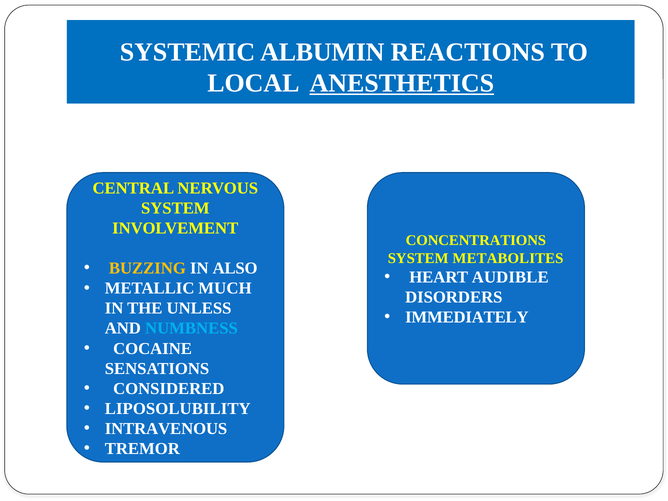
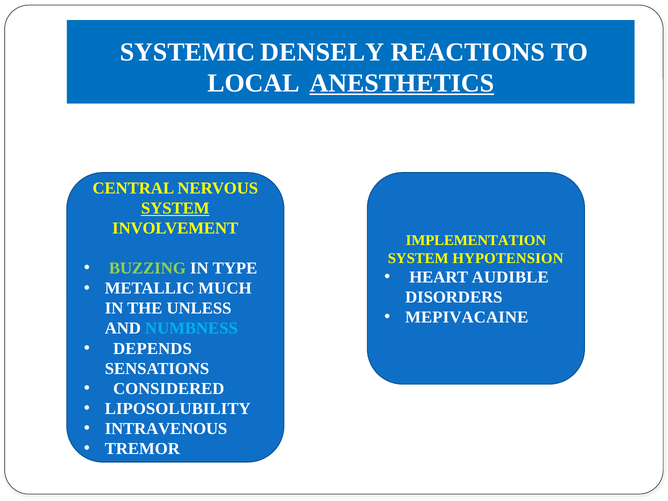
ALBUMIN: ALBUMIN -> DENSELY (322, 52)
SYSTEM underline: none -> present (175, 208)
CONCENTRATIONS: CONCENTRATIONS -> IMPLEMENTATION (476, 240)
METABOLITES: METABOLITES -> HYPOTENSION (508, 258)
BUZZING colour: yellow -> light green (147, 268)
ALSO: ALSO -> TYPE (235, 268)
IMMEDIATELY: IMMEDIATELY -> MEPIVACAINE (467, 317)
COCAINE: COCAINE -> DEPENDS (152, 349)
